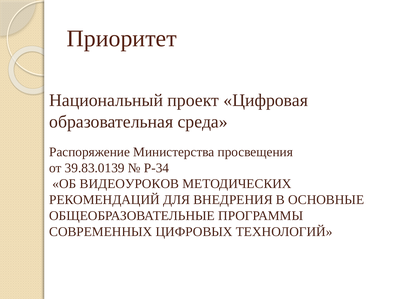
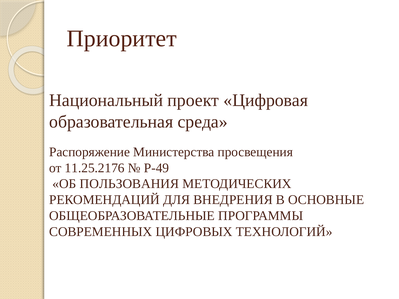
39.83.0139: 39.83.0139 -> 11.25.2176 (95, 168)
Р-34: Р-34 -> Р-49 (157, 168)
ВИДЕОУРОКОВ: ВИДЕОУРОКОВ -> ПОЛЬЗОВАНИЯ (129, 184)
